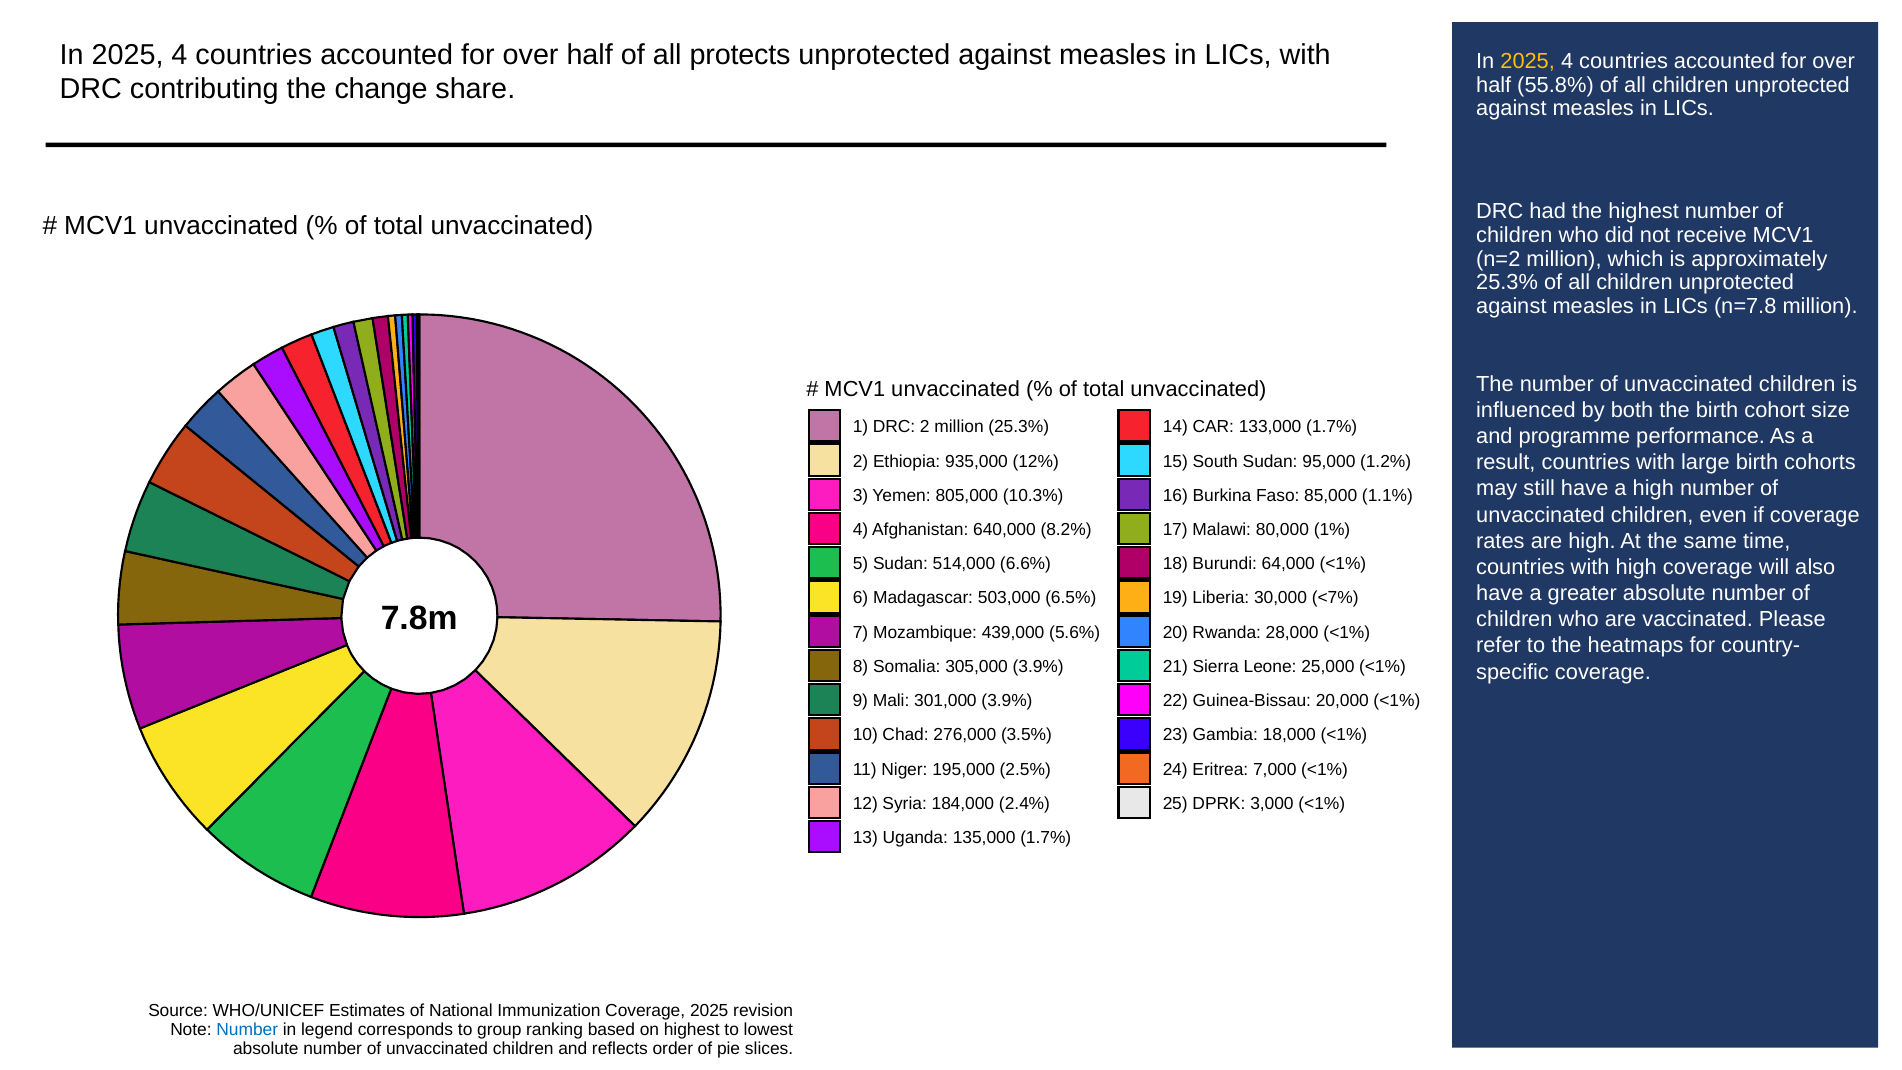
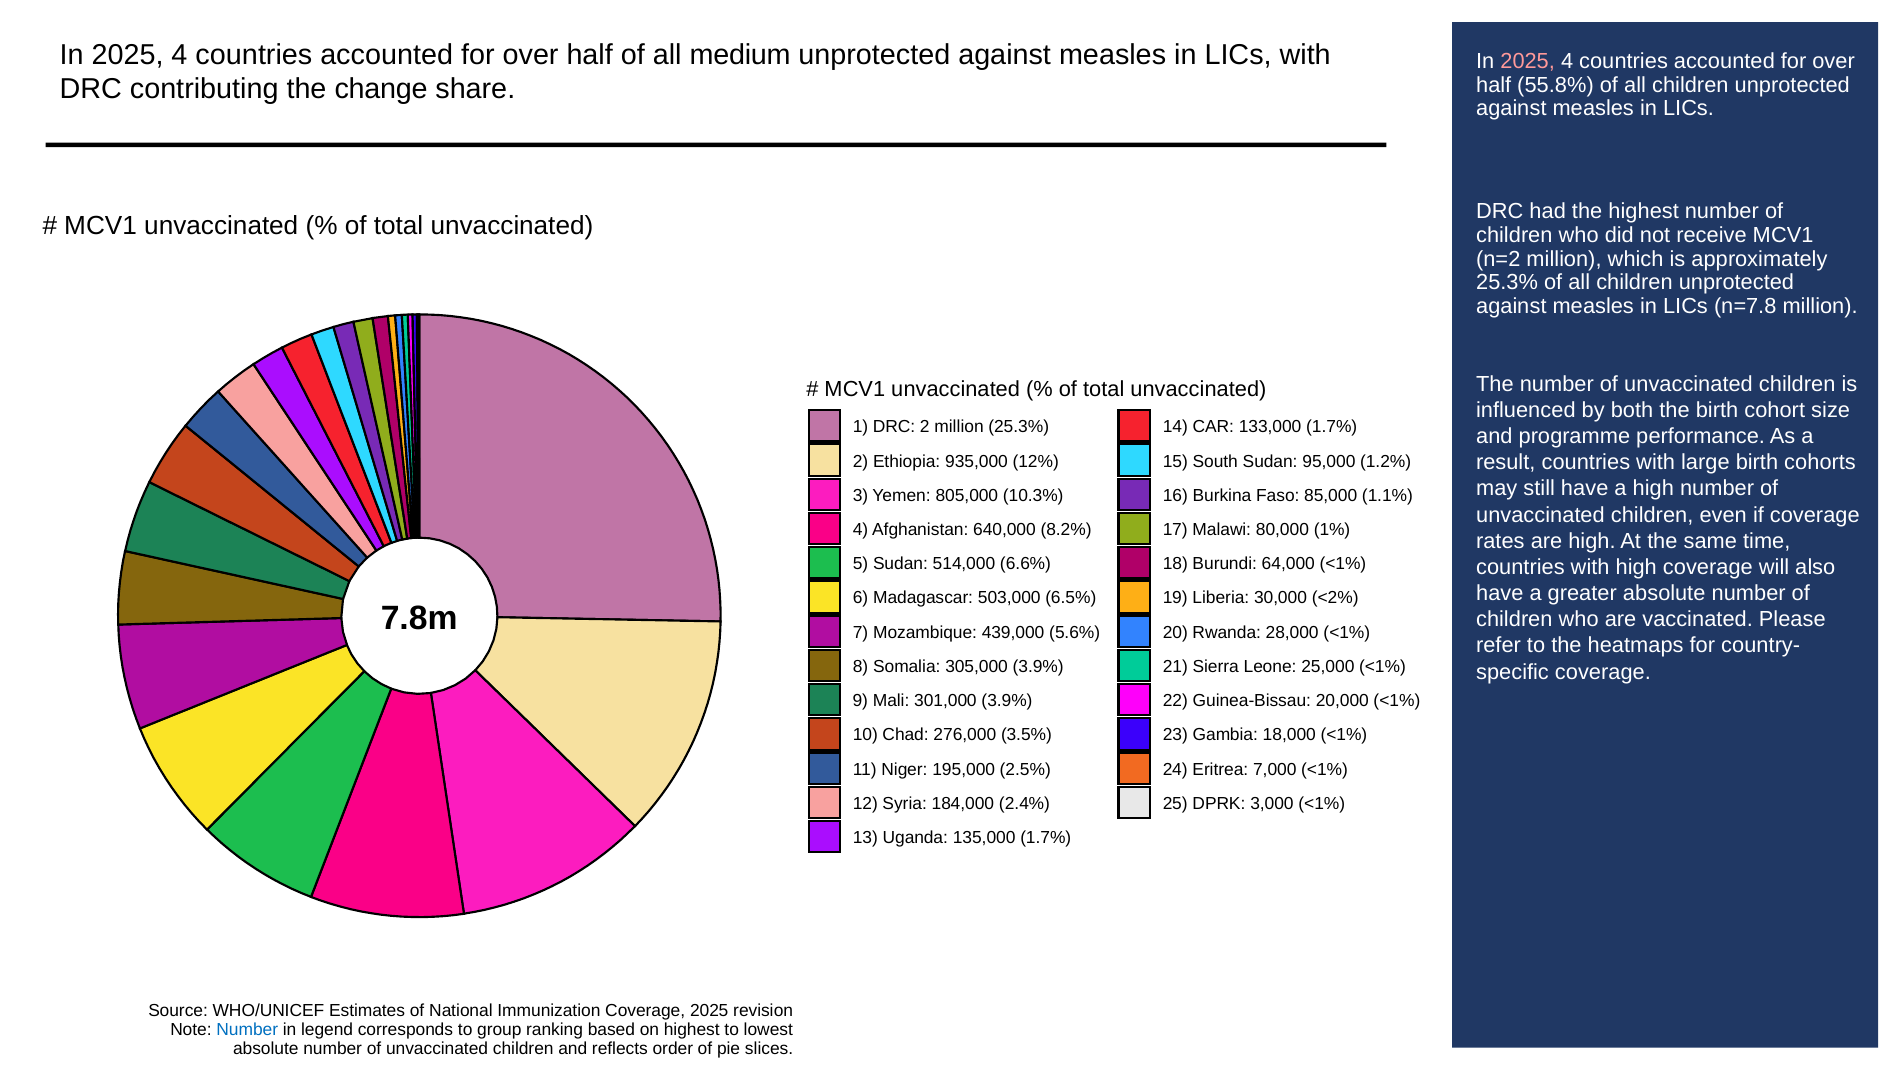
protects: protects -> medium (740, 55)
2025 colour: yellow -> pink (1528, 61)
<7%: <7% -> <2% (1335, 598)
